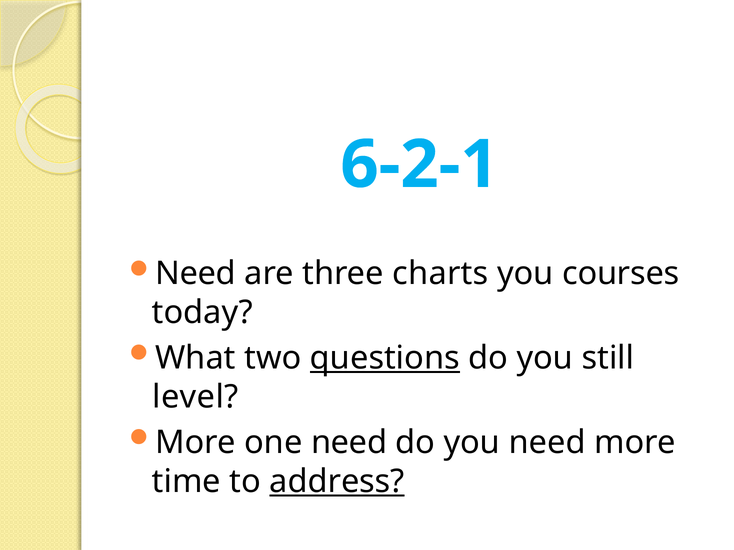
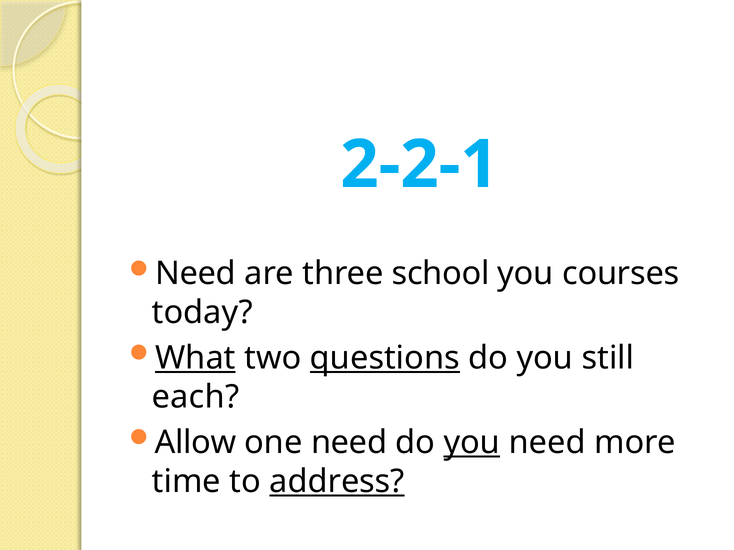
6-2-1: 6-2-1 -> 2-2-1 (419, 165)
charts: charts -> school (441, 274)
What underline: none -> present (195, 358)
level: level -> each (196, 397)
More: More -> Allow (196, 443)
you underline: none -> present (472, 443)
